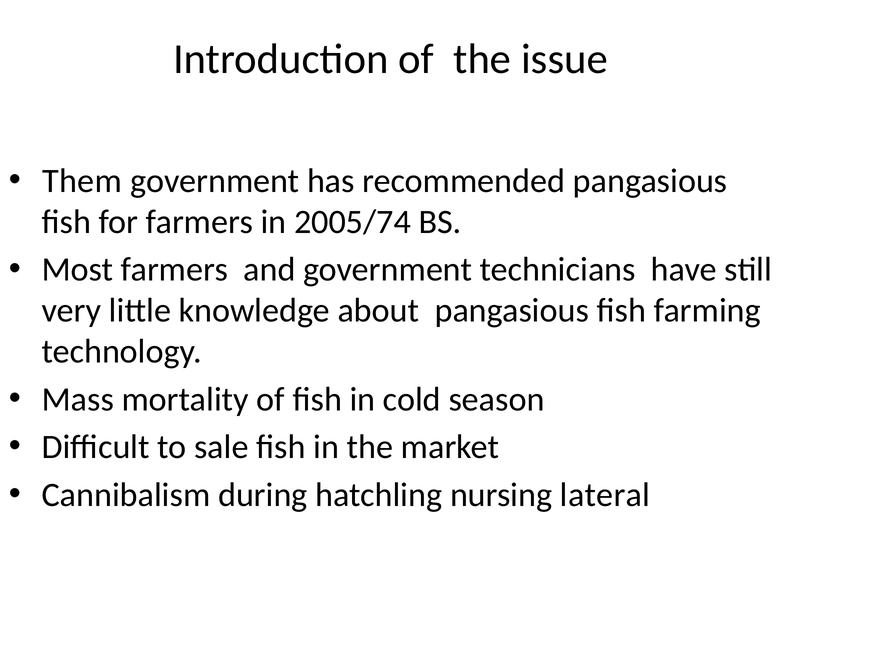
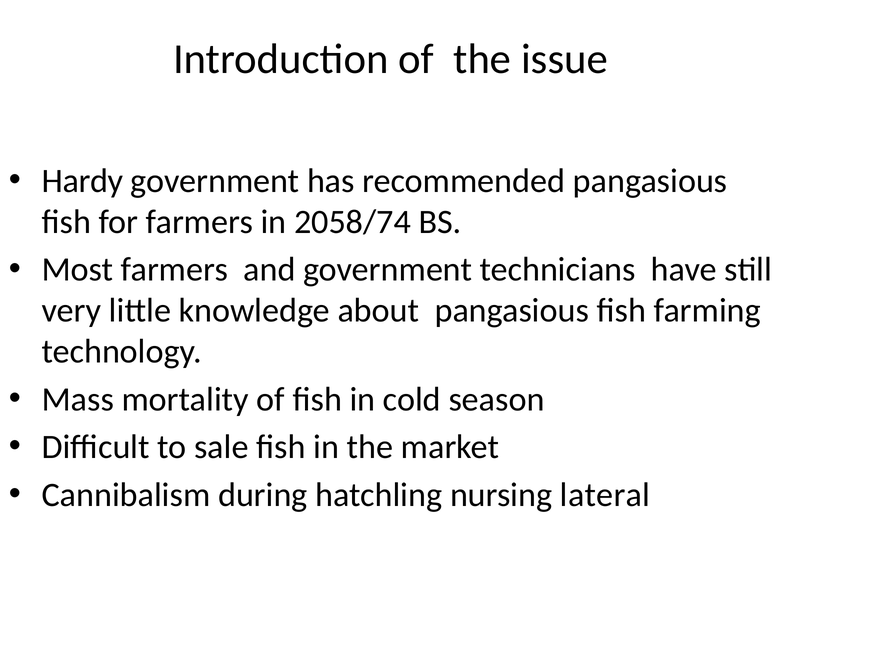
Them: Them -> Hardy (82, 181)
2005/74: 2005/74 -> 2058/74 (353, 222)
